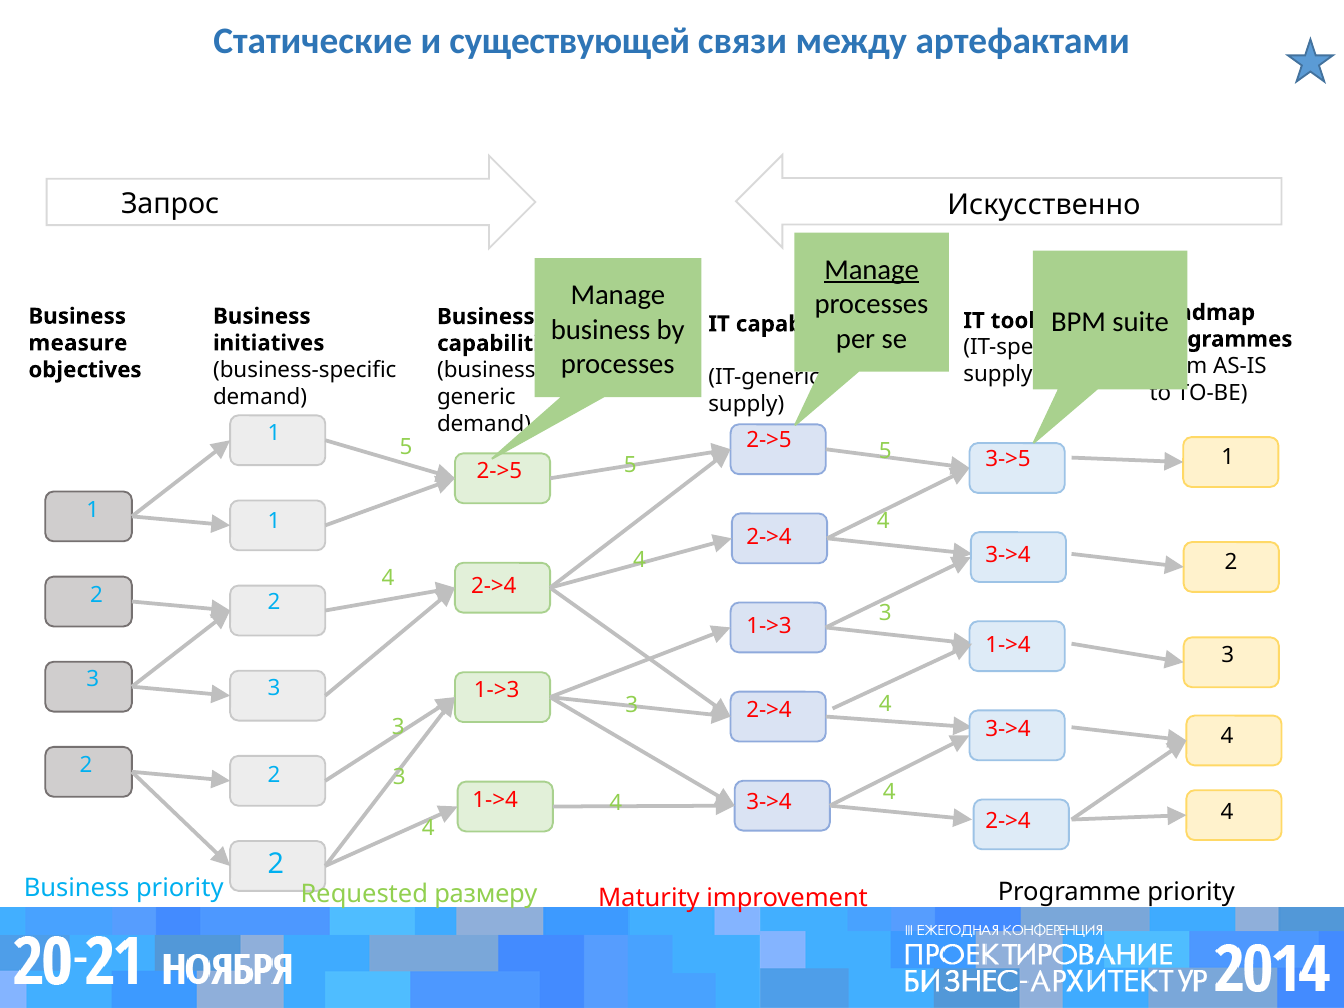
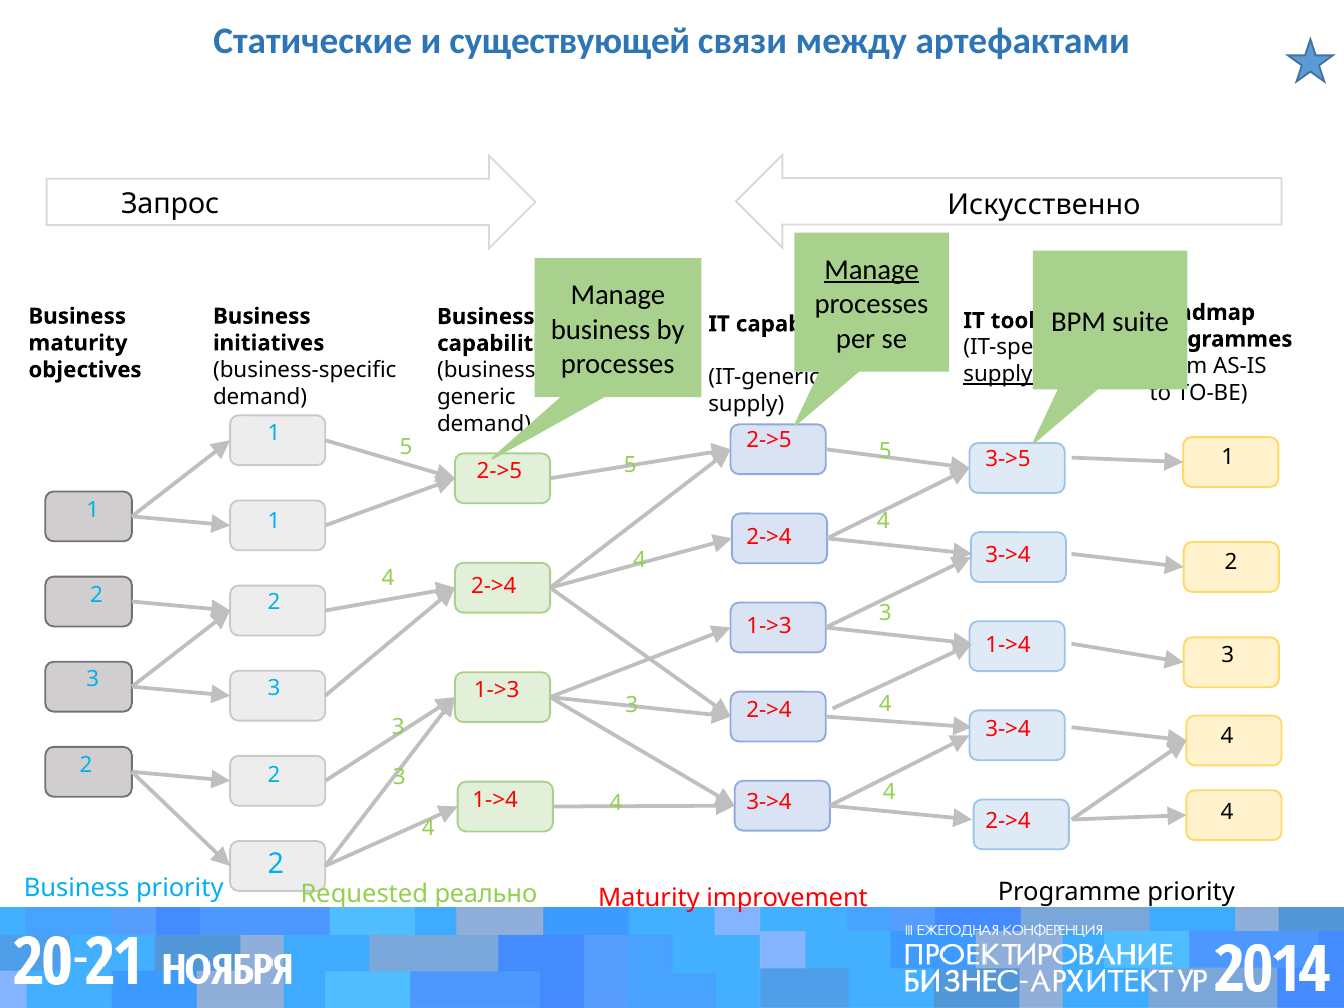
measure: measure -> maturity (78, 343)
supply underline: none -> present (1001, 374)
размеру: размеру -> реально (486, 894)
